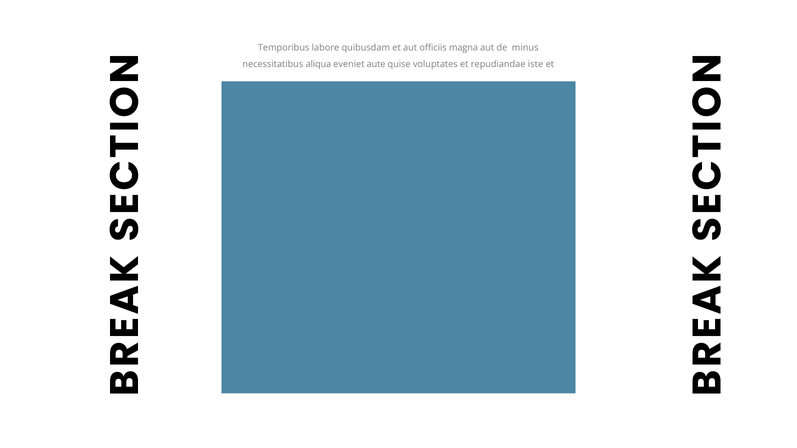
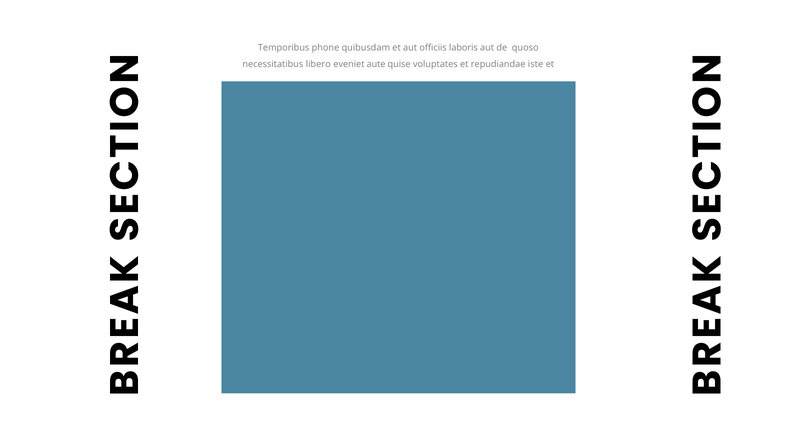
labore: labore -> phone (325, 48)
magna: magna -> laboris (463, 48)
minus: minus -> quoso (525, 48)
aliqua: aliqua -> libero (318, 64)
